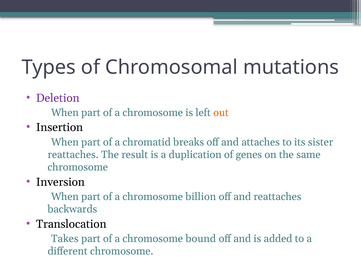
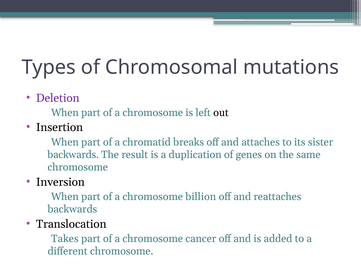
out colour: orange -> black (221, 113)
reattaches: reattaches -> backwards (73, 155)
bound: bound -> cancer (201, 239)
